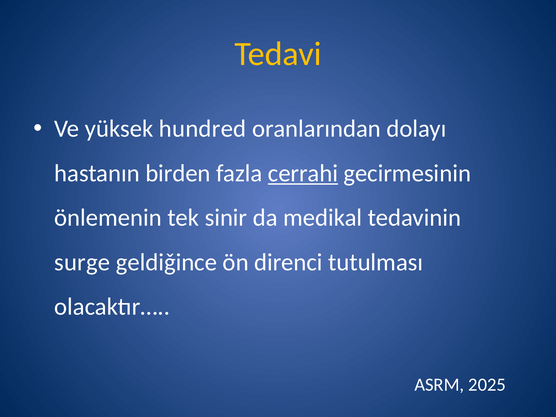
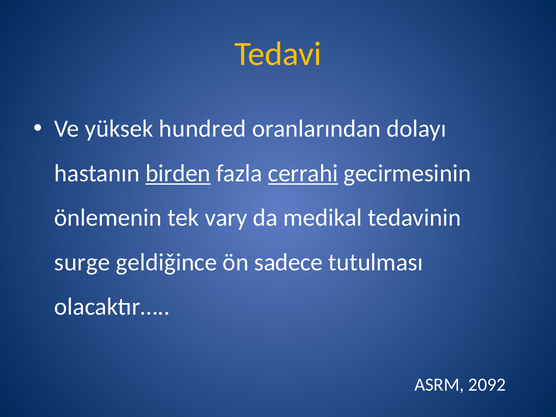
birden underline: none -> present (178, 173)
sinir: sinir -> vary (226, 218)
direnci: direnci -> sadece (288, 262)
2025: 2025 -> 2092 (487, 385)
